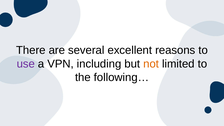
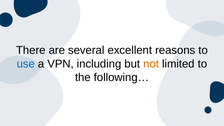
use colour: purple -> blue (26, 64)
